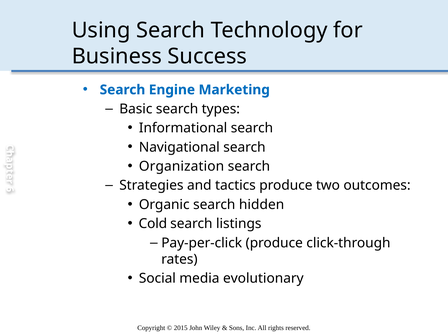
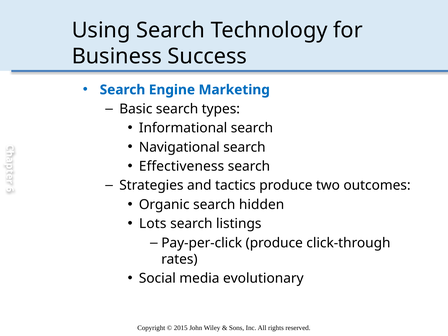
Organization: Organization -> Effectiveness (182, 166)
Cold: Cold -> Lots (153, 224)
